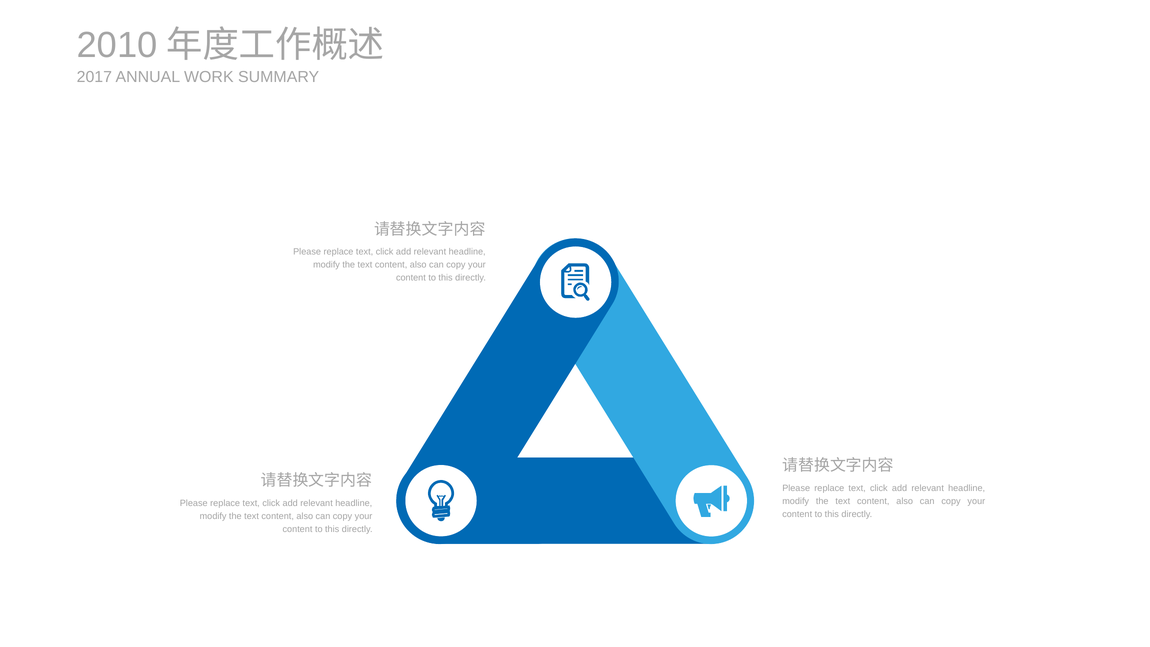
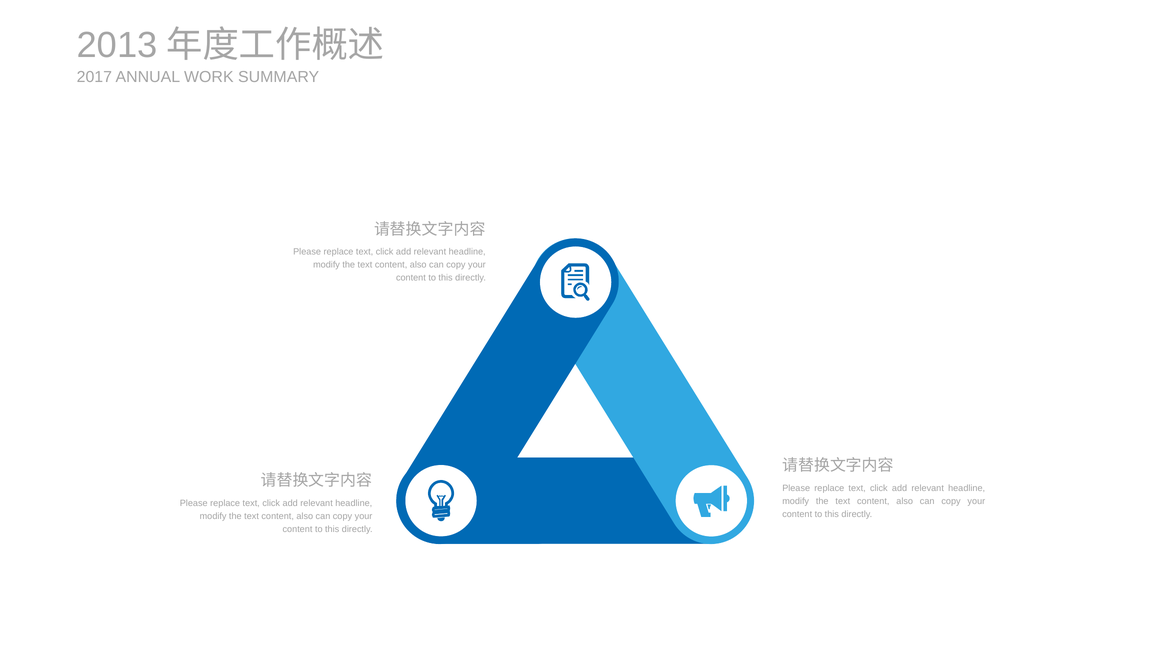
2010: 2010 -> 2013 (117, 45)
